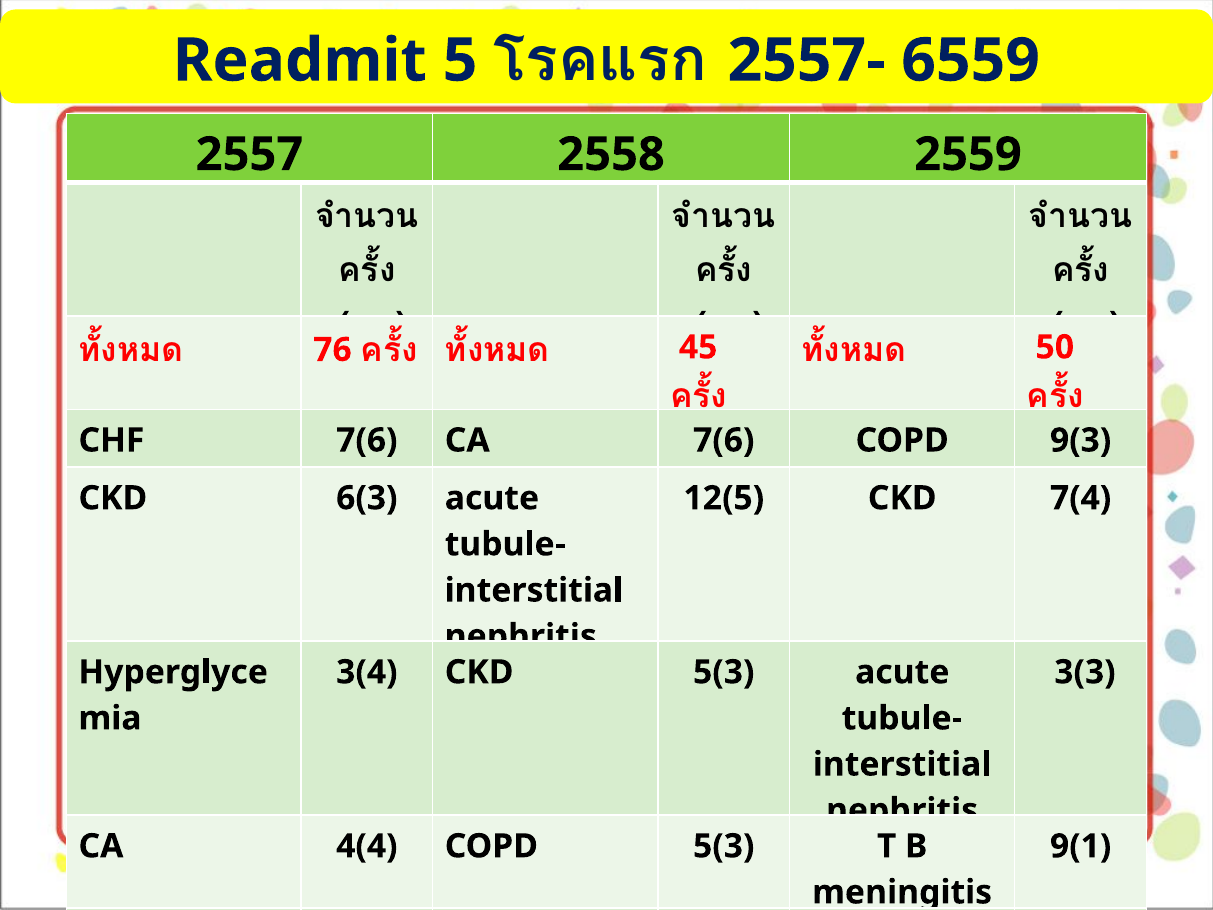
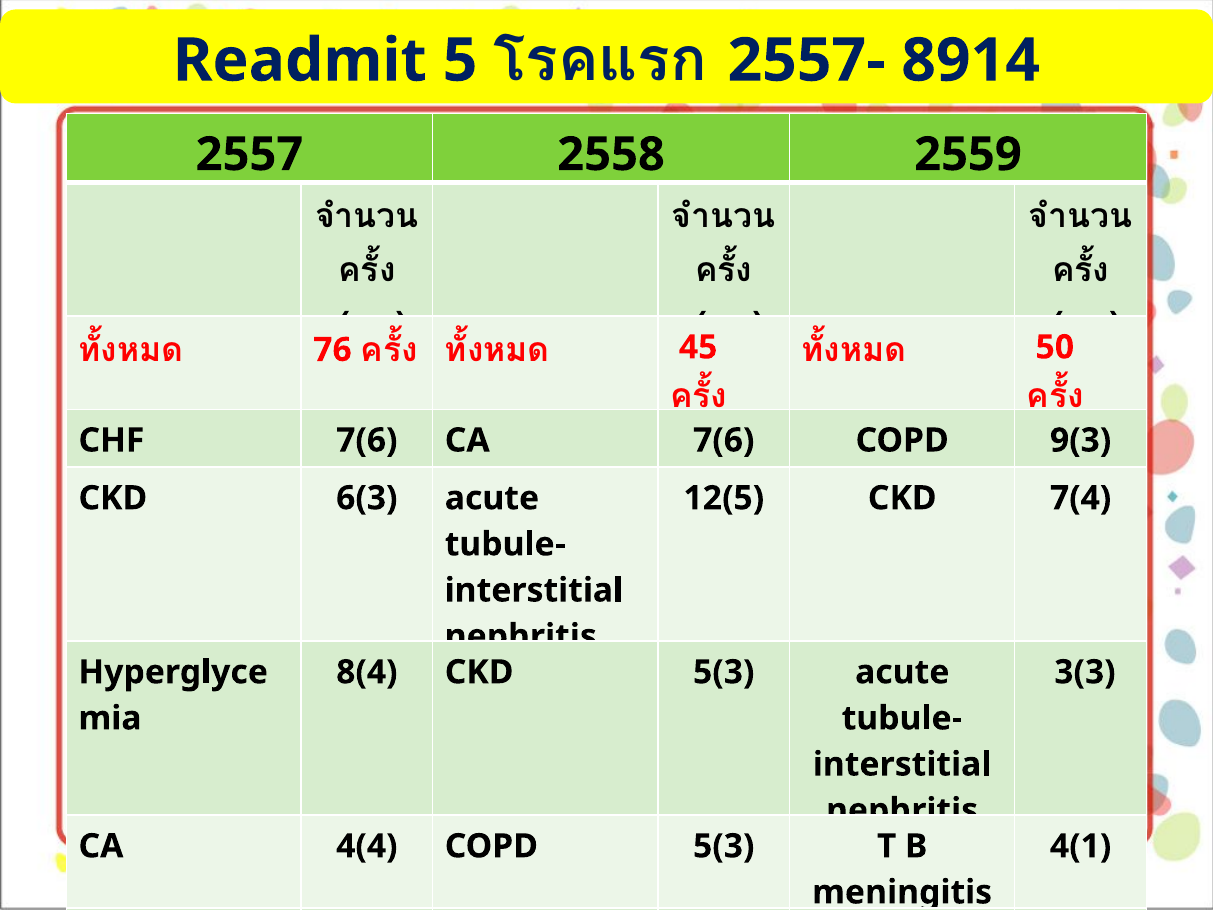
6559: 6559 -> 8914 (971, 61)
3(4: 3(4 -> 8(4 (367, 672)
9(1: 9(1 -> 4(1 (1081, 846)
